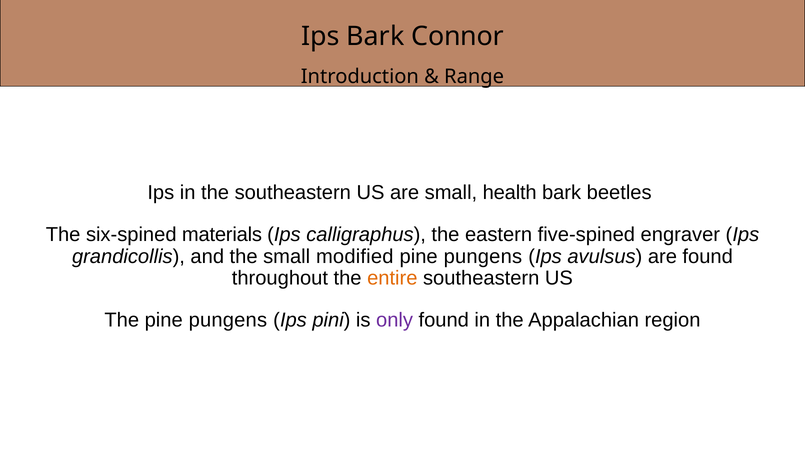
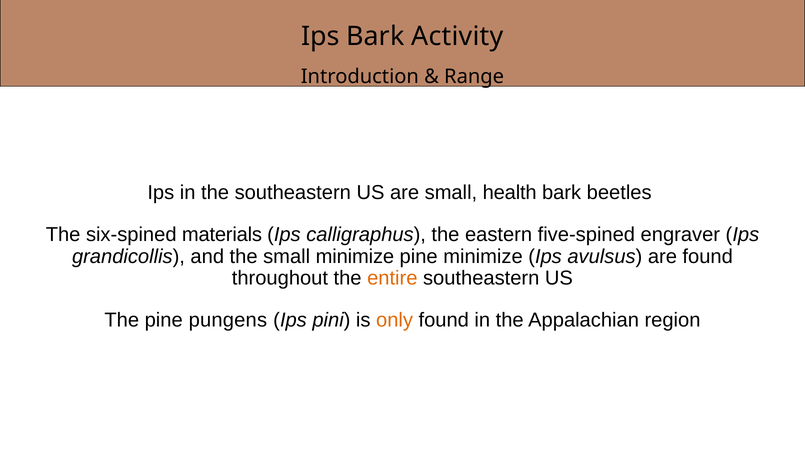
Connor: Connor -> Activity (457, 37)
small modified: modified -> minimize (355, 256)
pungens: pungens -> minimize (483, 256)
only colour: purple -> orange (395, 320)
